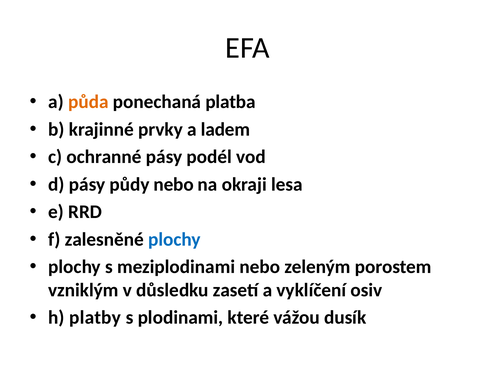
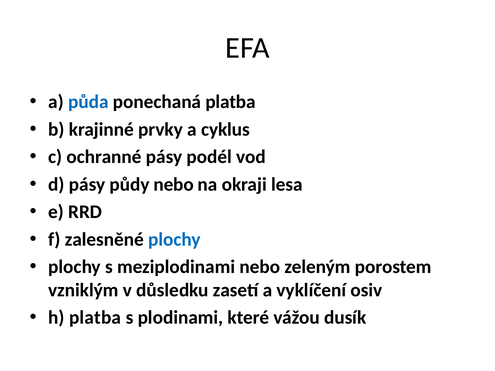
půda colour: orange -> blue (88, 102)
ladem: ladem -> cyklus (225, 130)
h platby: platby -> platba (95, 318)
